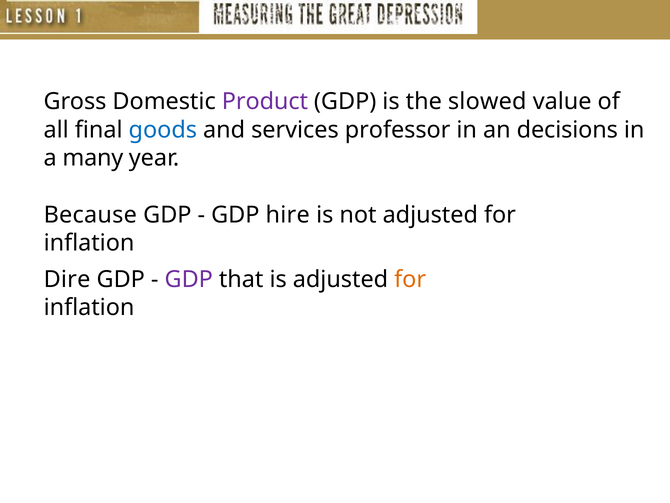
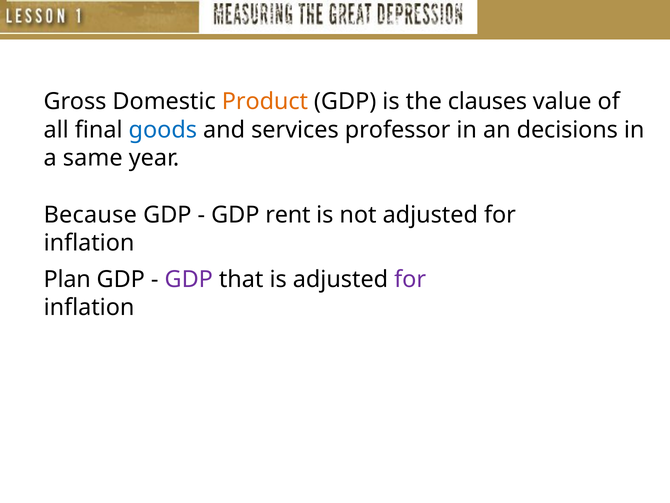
Product colour: purple -> orange (265, 102)
slowed: slowed -> clauses (487, 102)
many: many -> same (93, 158)
hire: hire -> rent (288, 215)
Dire: Dire -> Plan (67, 279)
for colour: orange -> purple (410, 279)
